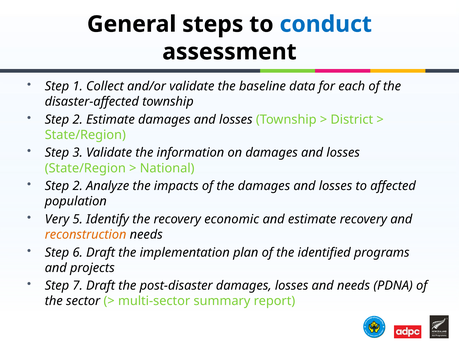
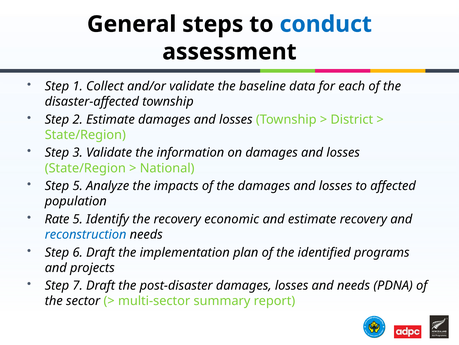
2: 2 -> 5 (78, 186)
Very: Very -> Rate (57, 219)
reconstruction colour: orange -> blue (86, 234)
